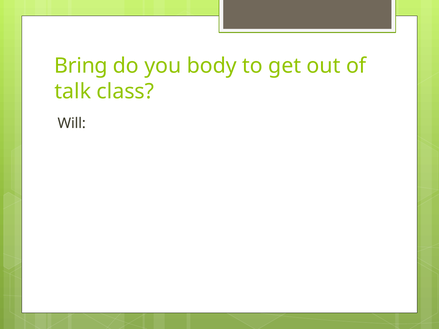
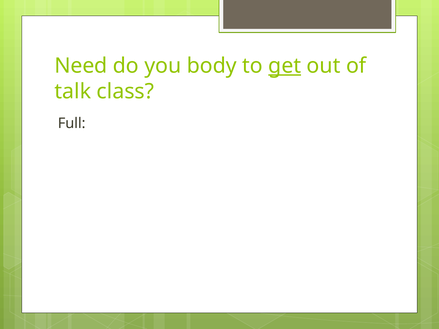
Bring: Bring -> Need (81, 66)
get underline: none -> present (285, 66)
Will: Will -> Full (72, 124)
